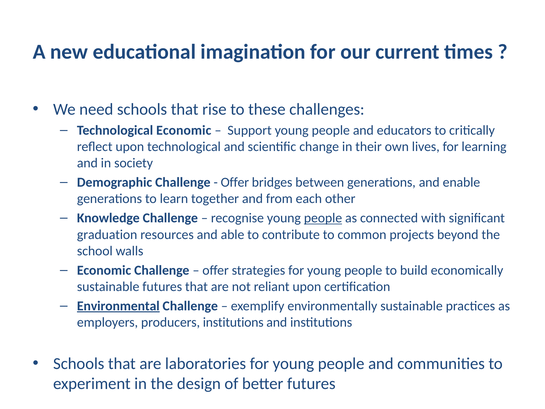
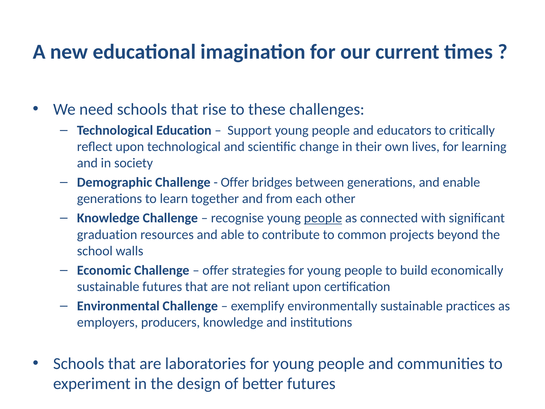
Technological Economic: Economic -> Education (184, 130)
Environmental underline: present -> none (118, 306)
producers institutions: institutions -> knowledge (233, 322)
